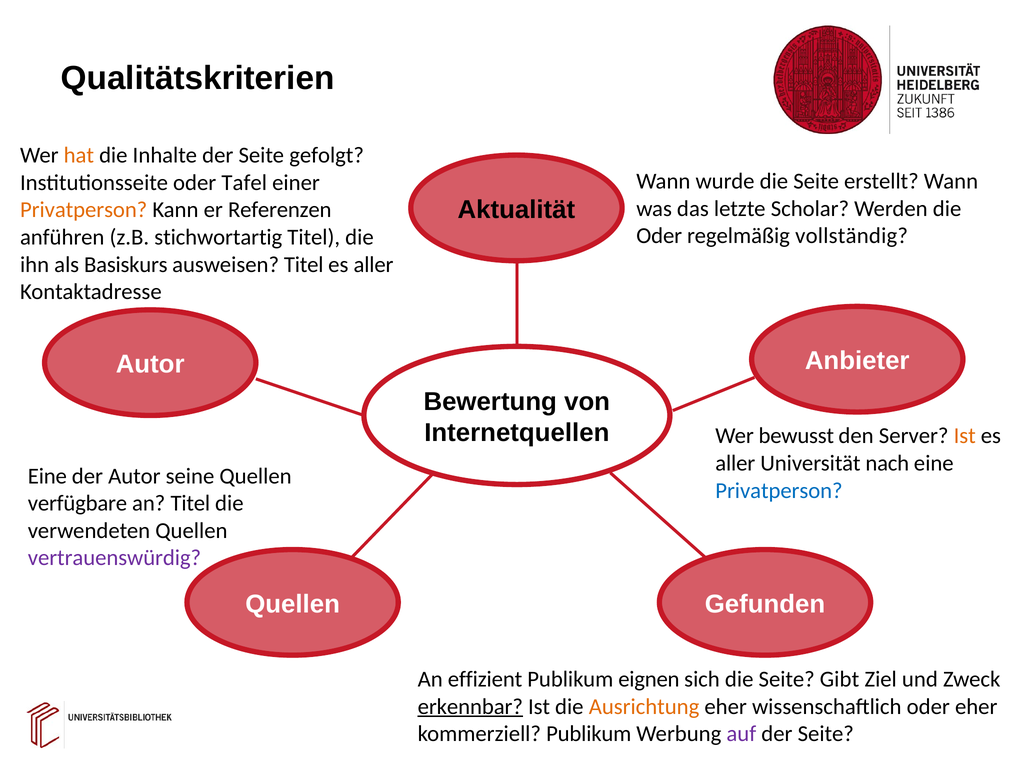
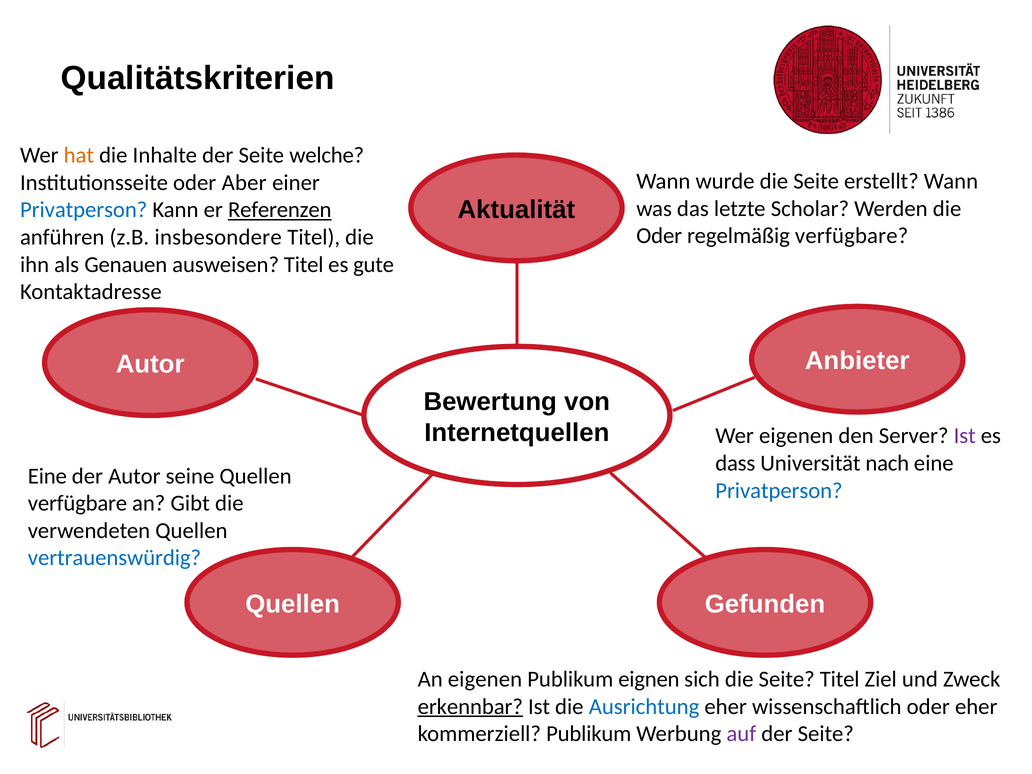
gefolgt: gefolgt -> welche (327, 155)
Tafel: Tafel -> Aber (244, 183)
Privatperson colour: orange -> blue (84, 210)
Referenzen underline: none -> present (280, 210)
regelmäßig vollständig: vollständig -> verfügbare (852, 236)
stichwortartig: stichwortartig -> insbesondere (218, 237)
Basiskurs: Basiskurs -> Genauen (126, 265)
aller: aller -> gute (374, 265)
Wer bewusst: bewusst -> eigenen (796, 436)
Ist colour: orange -> purple (965, 436)
aller: aller -> dass (735, 463)
an Titel: Titel -> Gibt (190, 503)
vertrauenswürdig colour: purple -> blue (114, 558)
An effizient: effizient -> eigenen (485, 679)
Seite Gibt: Gibt -> Titel (840, 679)
Ausrichtung colour: orange -> blue (644, 706)
